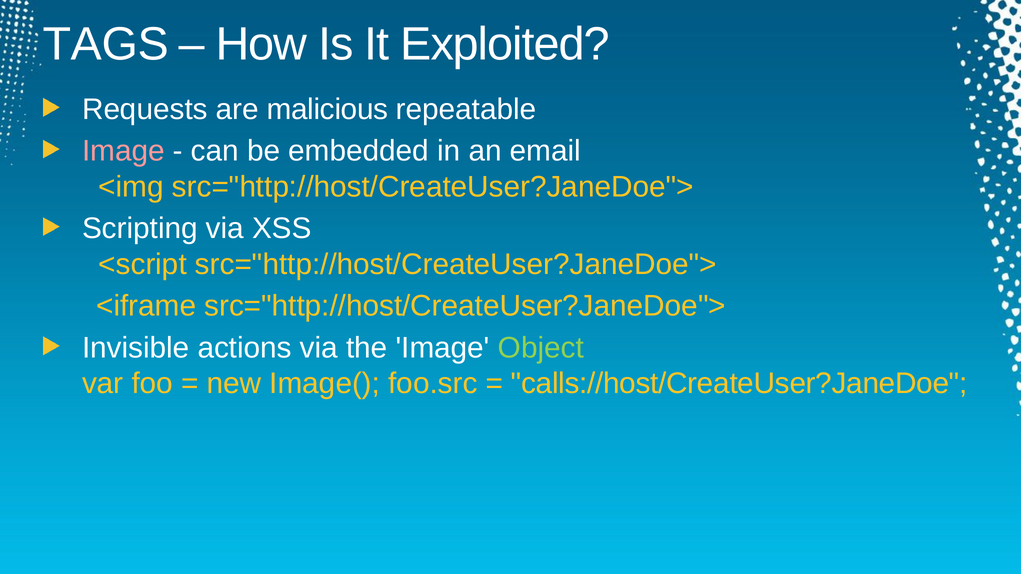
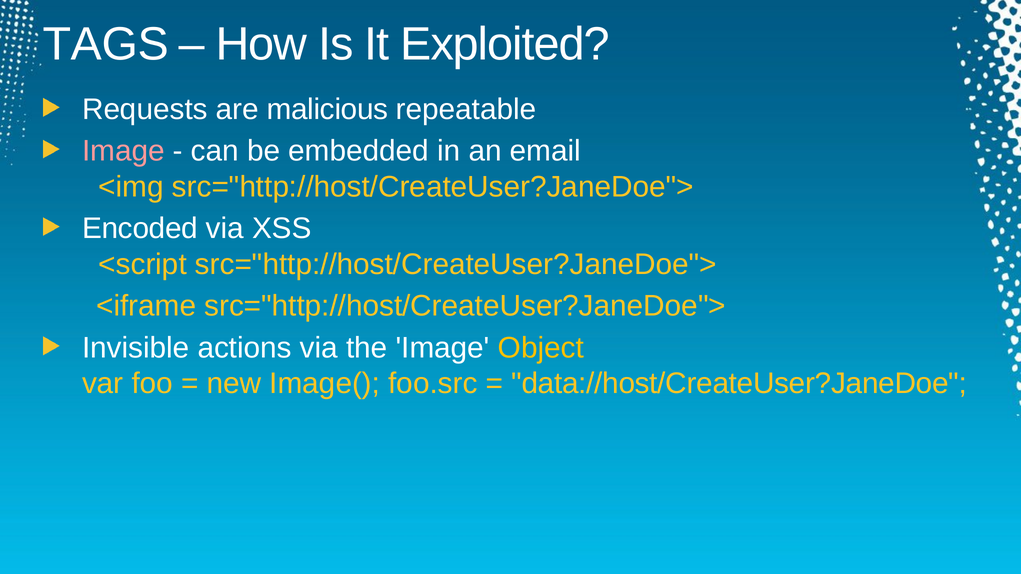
Scripting: Scripting -> Encoded (140, 229)
Object colour: light green -> yellow (541, 348)
calls://host/CreateUser?JaneDoe: calls://host/CreateUser?JaneDoe -> data://host/CreateUser?JaneDoe (739, 384)
